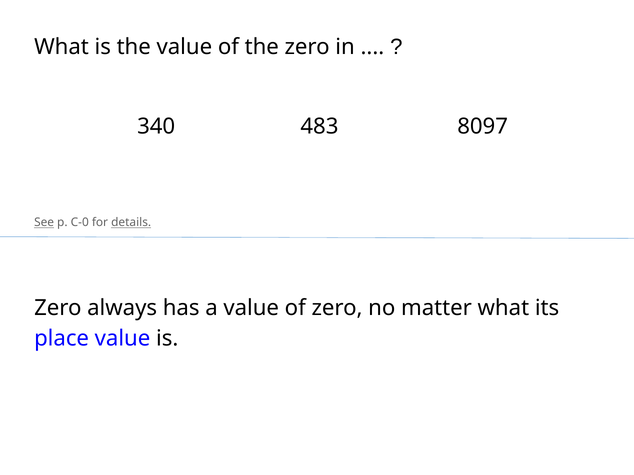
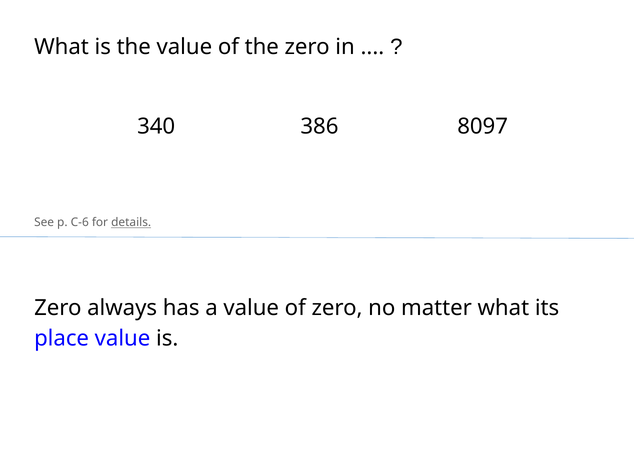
483: 483 -> 386 (319, 127)
See underline: present -> none (44, 223)
C-0: C-0 -> C-6 (80, 223)
